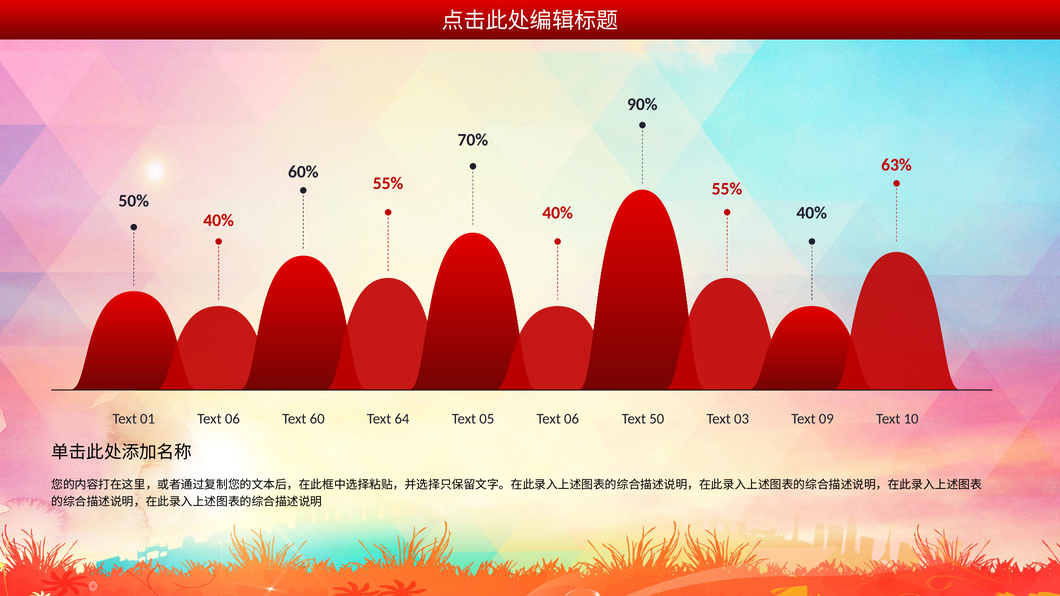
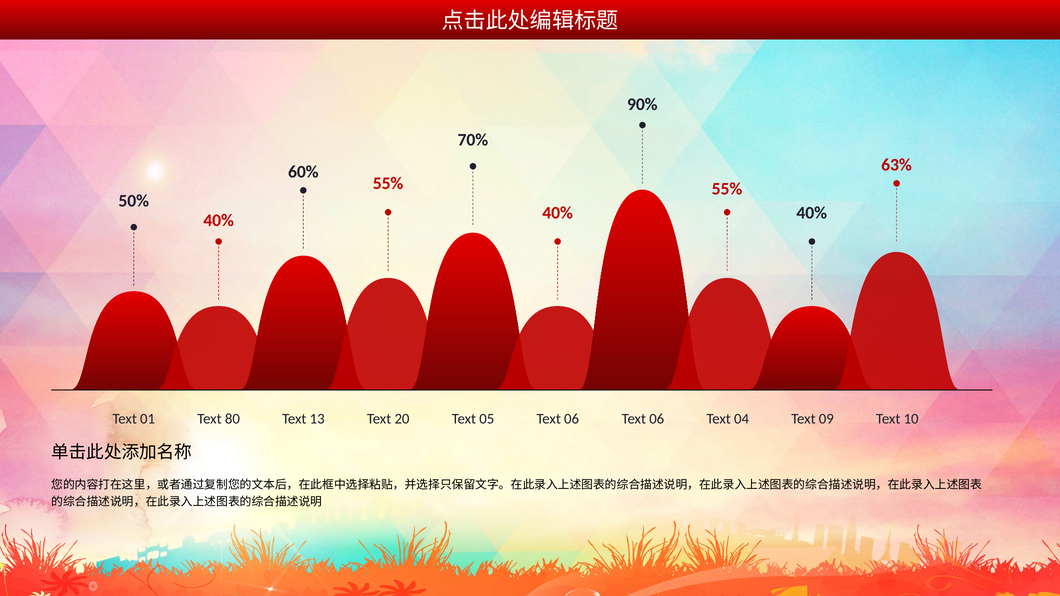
06: 06 -> 80 (232, 419)
60: 60 -> 13 (317, 419)
64: 64 -> 20 (402, 419)
06 Text 50: 50 -> 06 (657, 419)
03: 03 -> 04 (742, 419)
